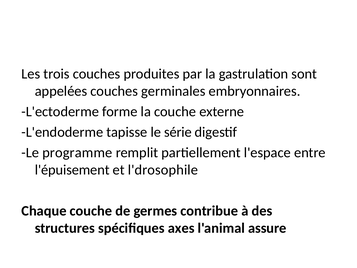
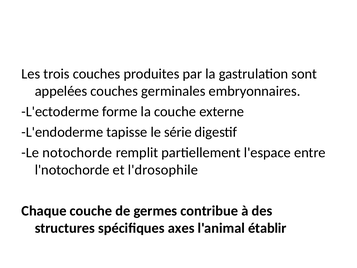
programme: programme -> notochorde (77, 152)
l'épuisement: l'épuisement -> l'notochorde (72, 170)
assure: assure -> établir (267, 228)
